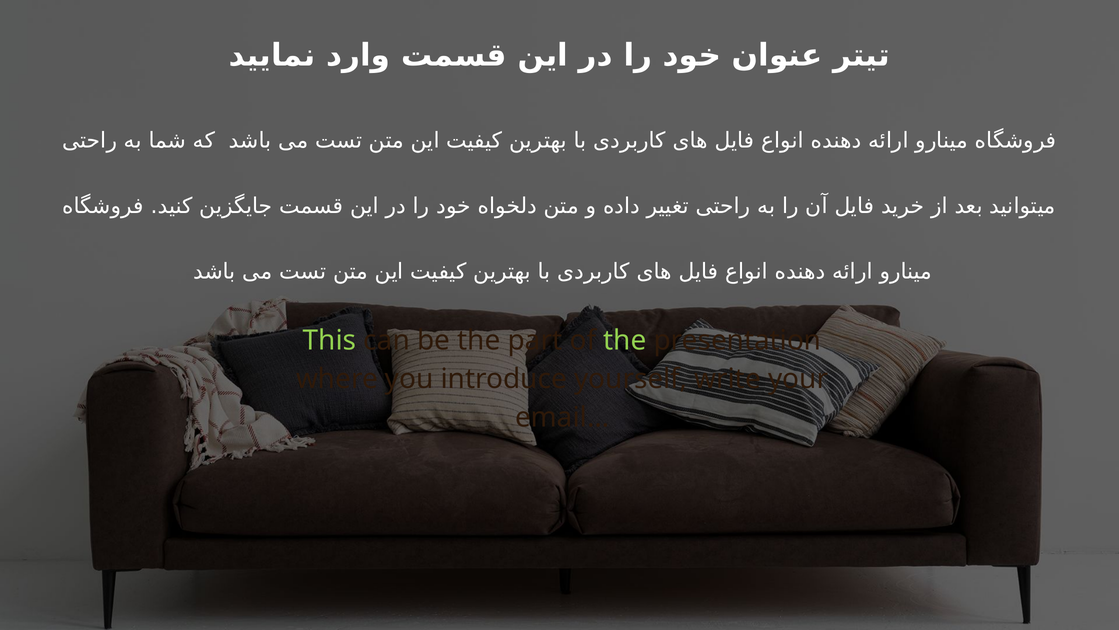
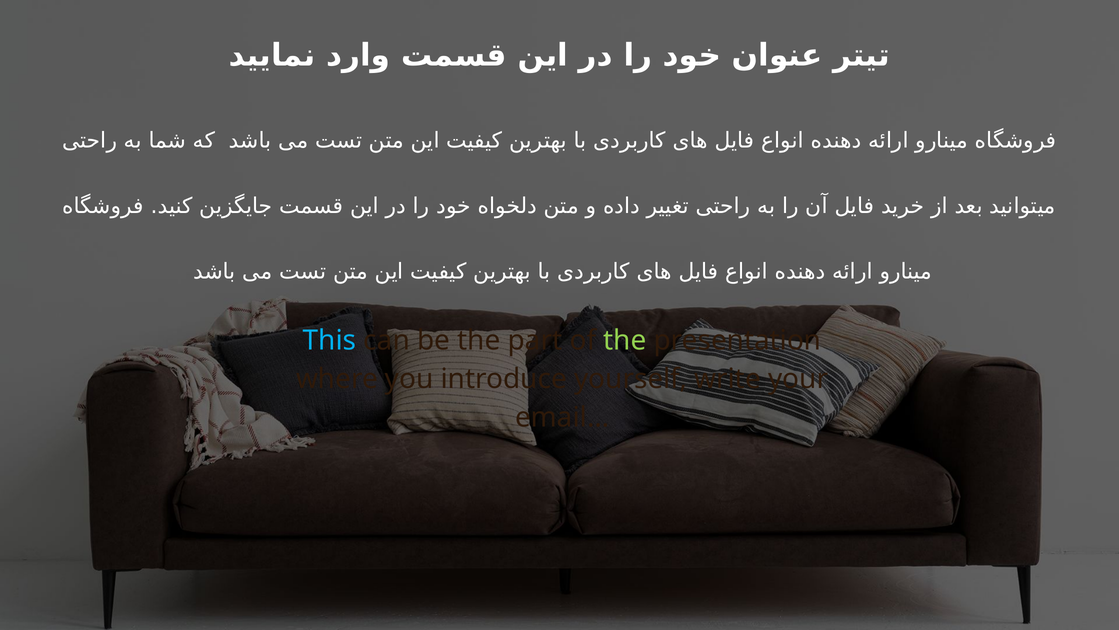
This colour: light green -> light blue (330, 340)
